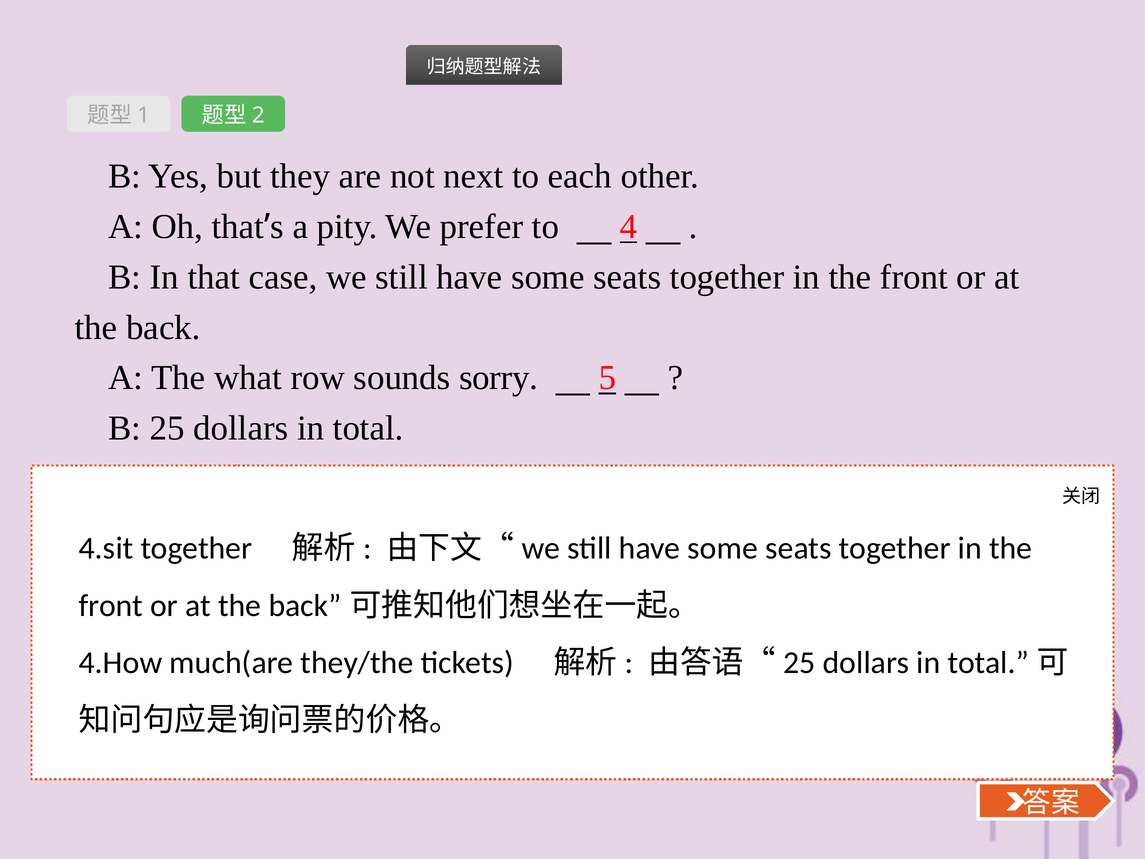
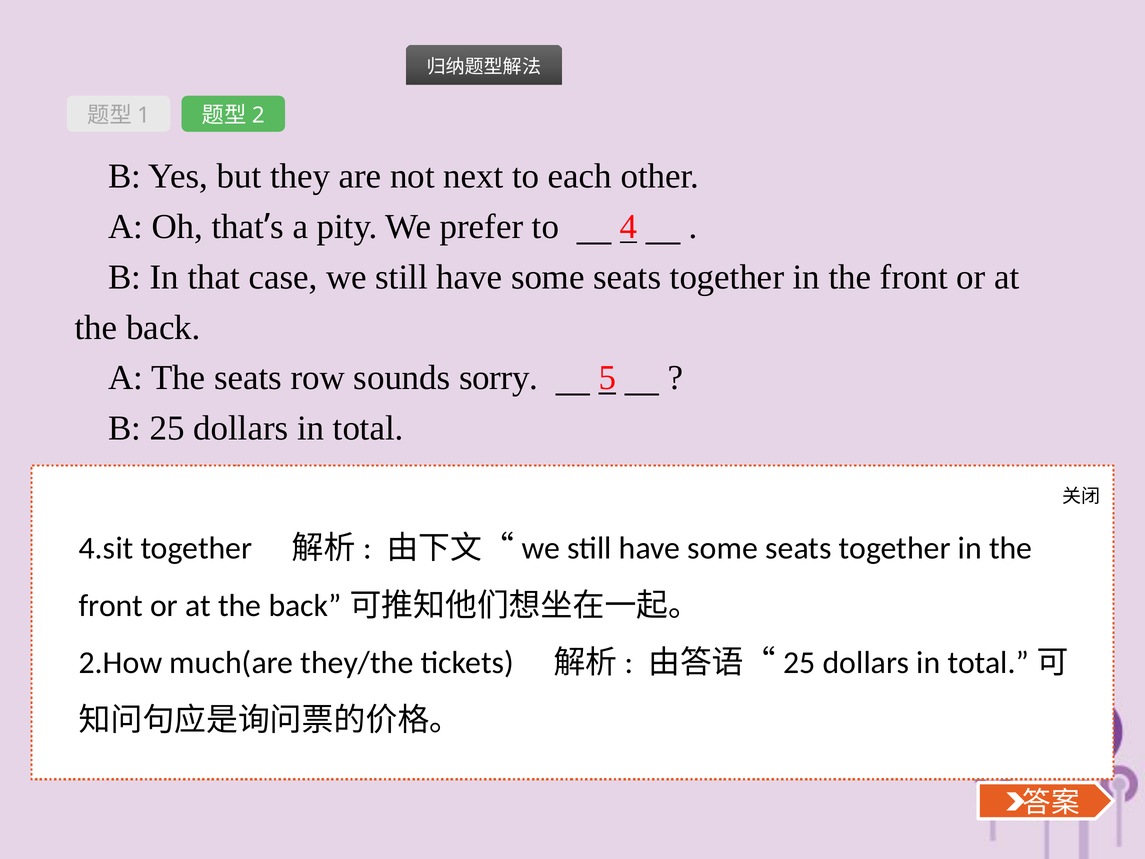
The what: what -> seats (248, 378)
4.How: 4.How -> 2.How (121, 663)
